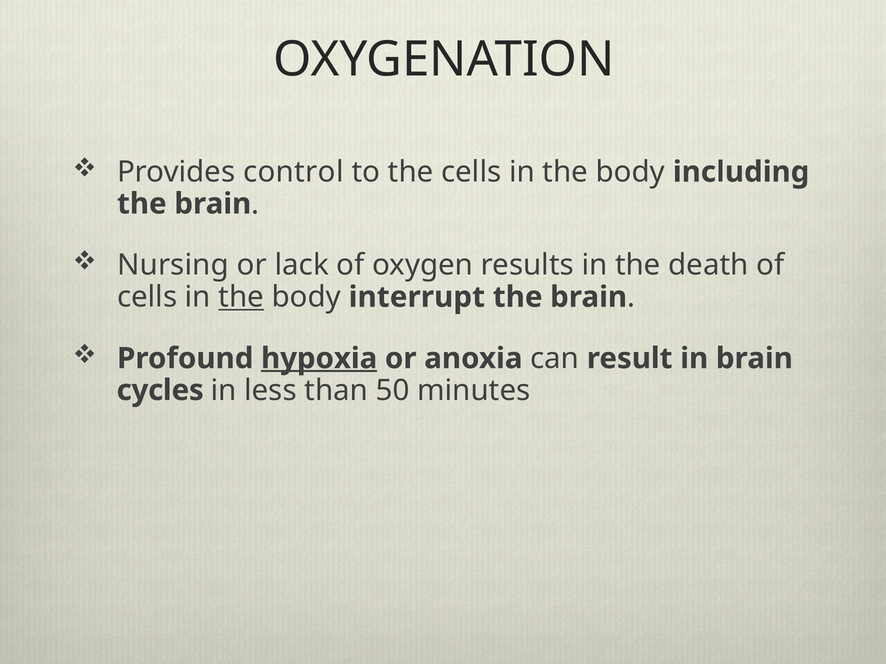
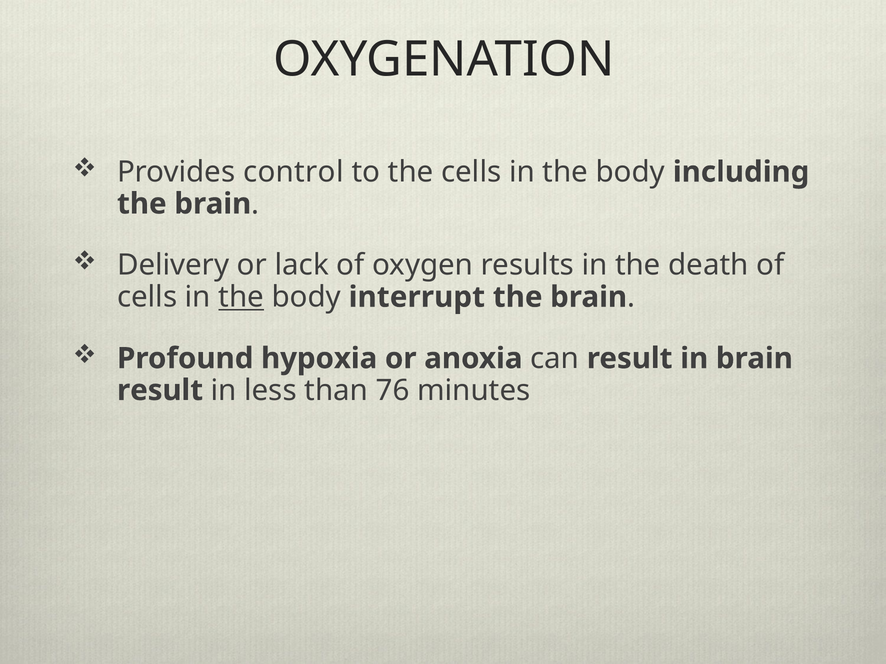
Nursing: Nursing -> Delivery (173, 265)
hypoxia underline: present -> none (319, 359)
cycles: cycles -> result (160, 391)
50: 50 -> 76 (393, 391)
